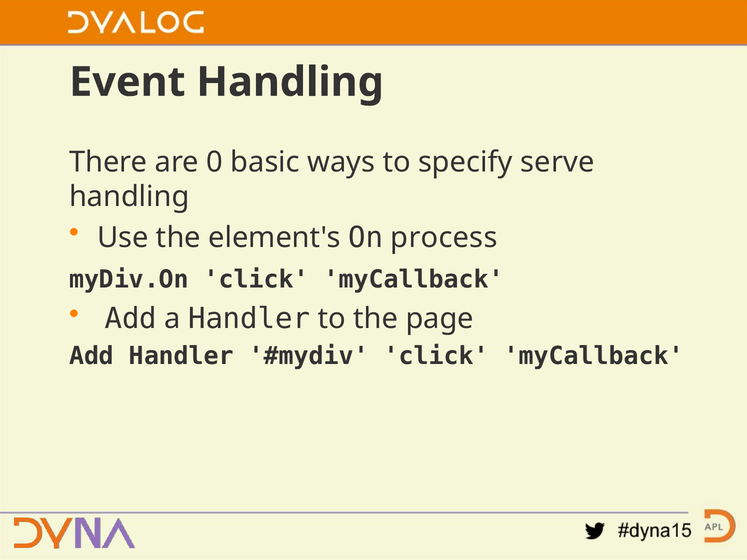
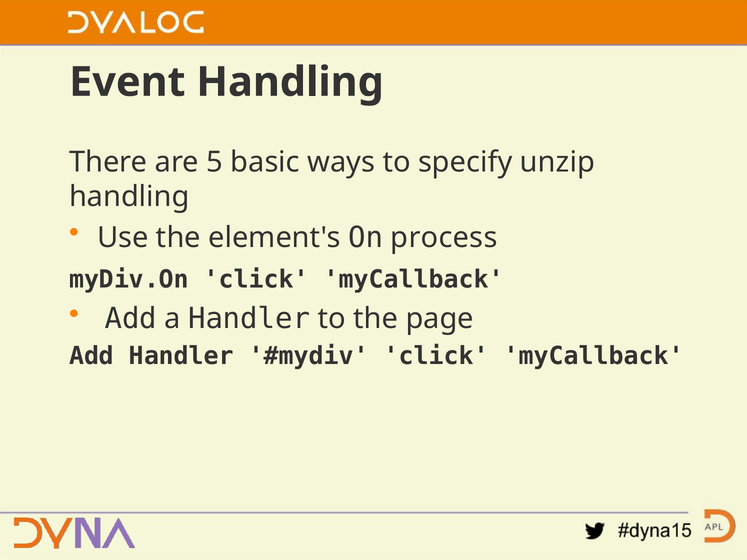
0: 0 -> 5 (215, 162)
serve: serve -> unzip (558, 162)
